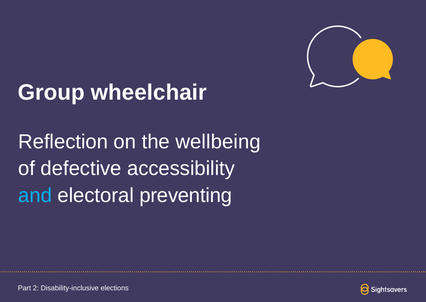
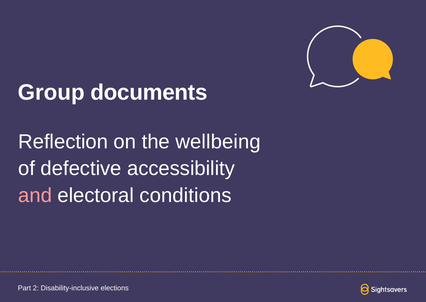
wheelchair: wheelchair -> documents (149, 92)
and colour: light blue -> pink (35, 195)
preventing: preventing -> conditions (186, 195)
